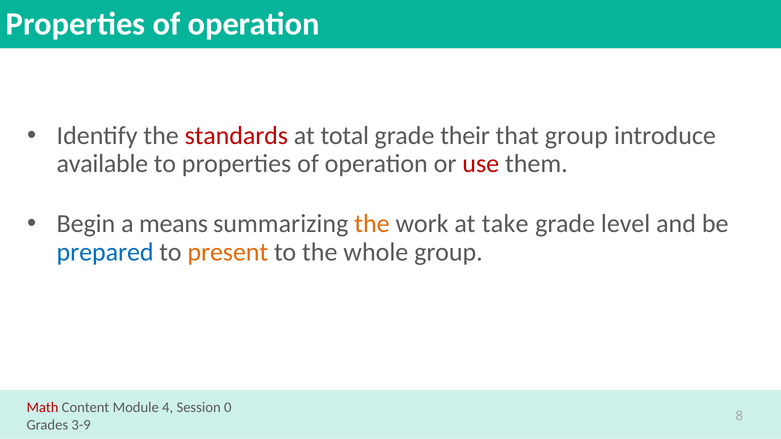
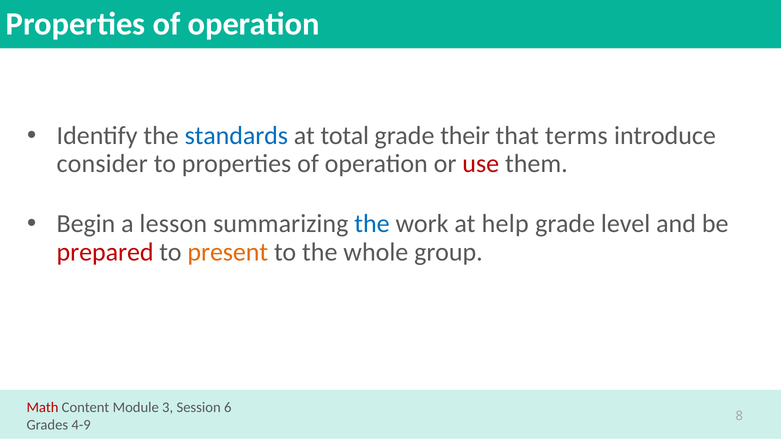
standards colour: red -> blue (236, 136)
that group: group -> terms (576, 136)
available: available -> consider (102, 164)
means: means -> lesson (173, 224)
the colour: orange -> blue (372, 224)
take: take -> help (505, 224)
prepared colour: blue -> red (105, 252)
4: 4 -> 3 (168, 408)
0: 0 -> 6 (228, 408)
3-9: 3-9 -> 4-9 (81, 425)
